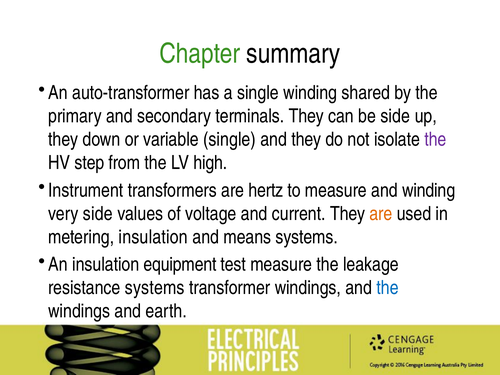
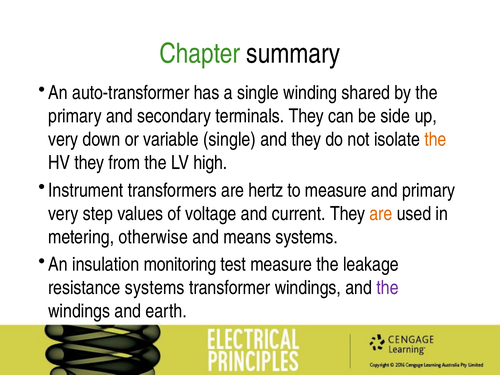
they: they -> very (63, 139)
the colour: purple -> orange (435, 139)
HV step: step -> they (89, 163)
and winding: winding -> primary (429, 190)
very side: side -> step (98, 214)
metering insulation: insulation -> otherwise (153, 237)
equipment: equipment -> monitoring (180, 265)
the colour: blue -> purple (388, 288)
